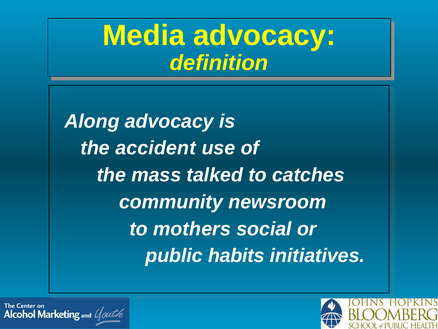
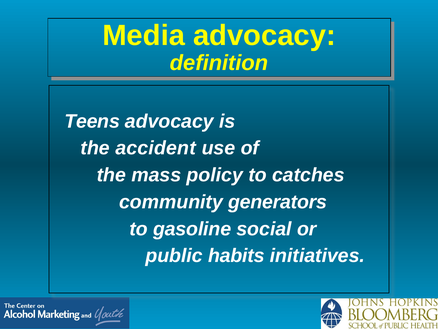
Along: Along -> Teens (92, 121)
talked: talked -> policy (215, 175)
newsroom: newsroom -> generators (278, 202)
mothers: mothers -> gasoline (192, 229)
